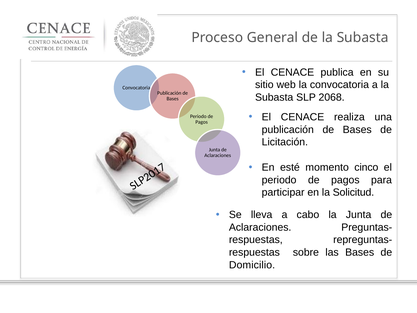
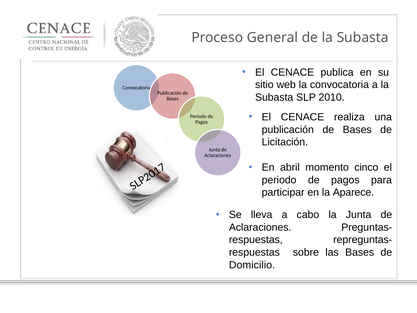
2068: 2068 -> 2010 (332, 97)
esté: esté -> abril (290, 167)
Solicitud: Solicitud -> Aparece (353, 192)
